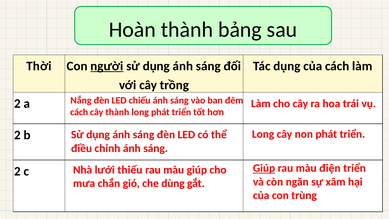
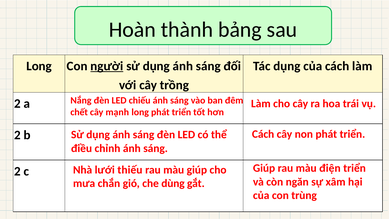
Thời: Thời -> Long (39, 66)
cách: cách -> chết (79, 112)
cây thành: thành -> mạnh (117, 112)
Long: Long -> Cách (263, 134)
Giúp underline: present -> none (264, 168)
